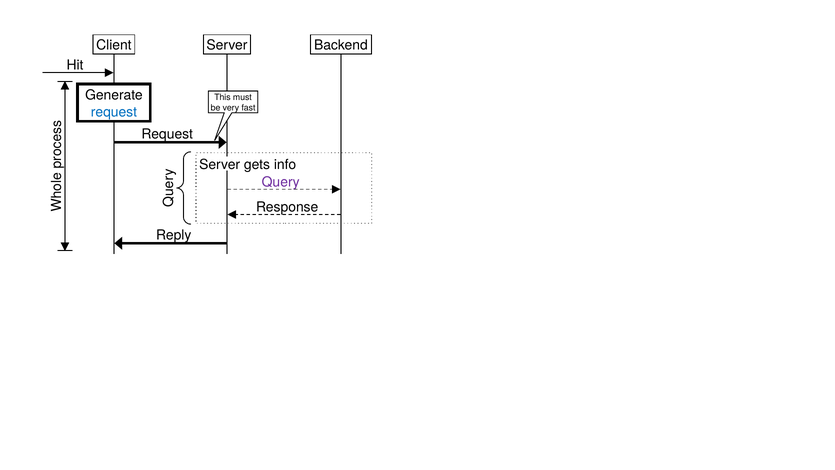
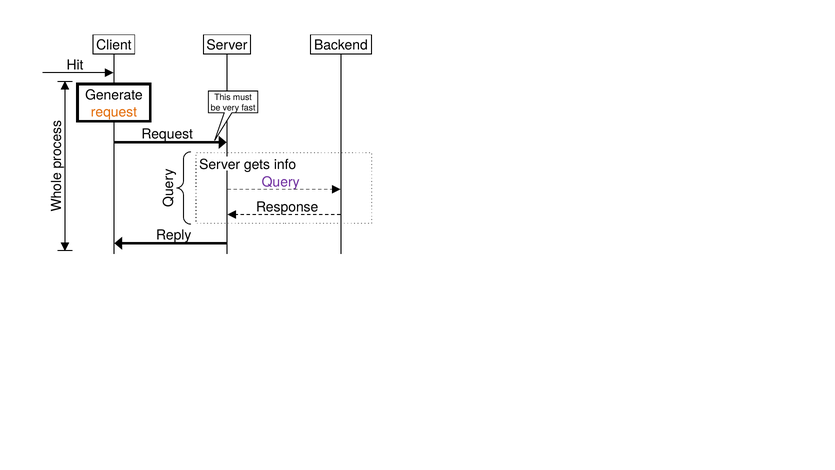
request colour: blue -> orange (114, 112)
